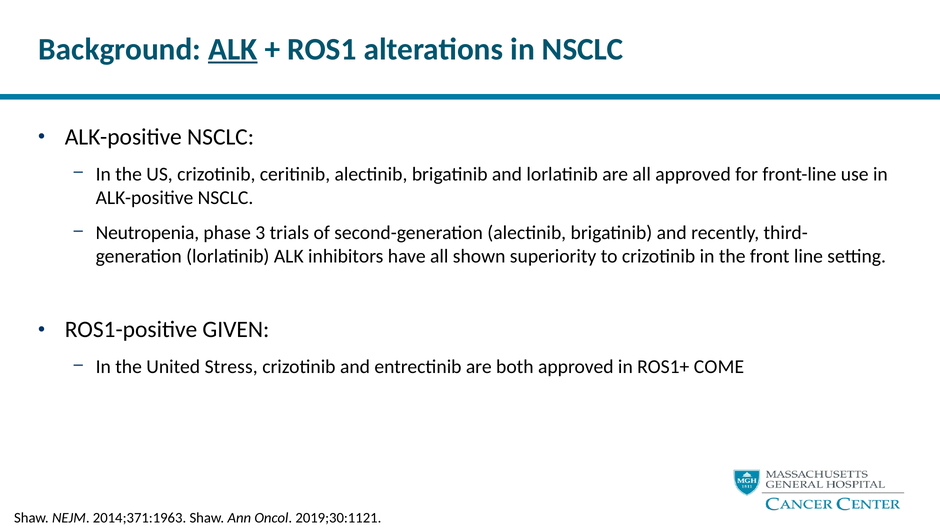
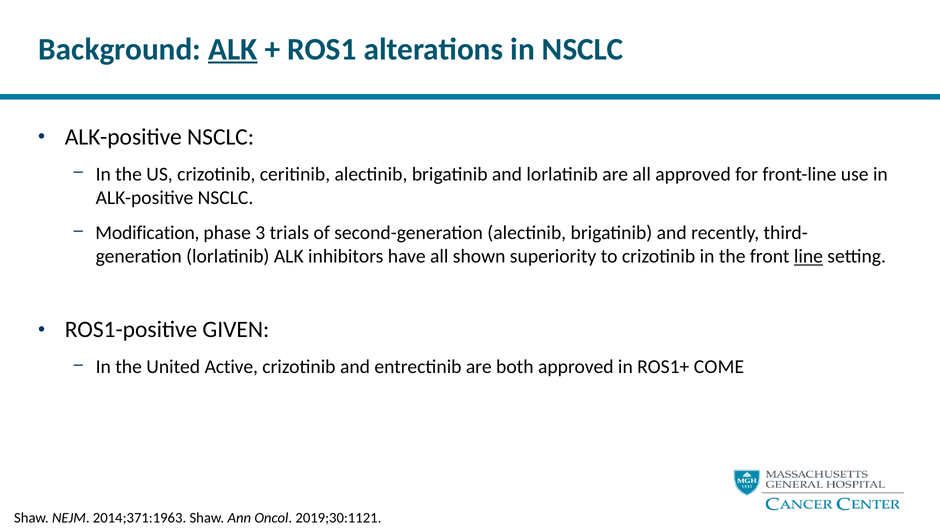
Neutropenia: Neutropenia -> Modification (147, 233)
line underline: none -> present (808, 256)
Stress: Stress -> Active (231, 367)
